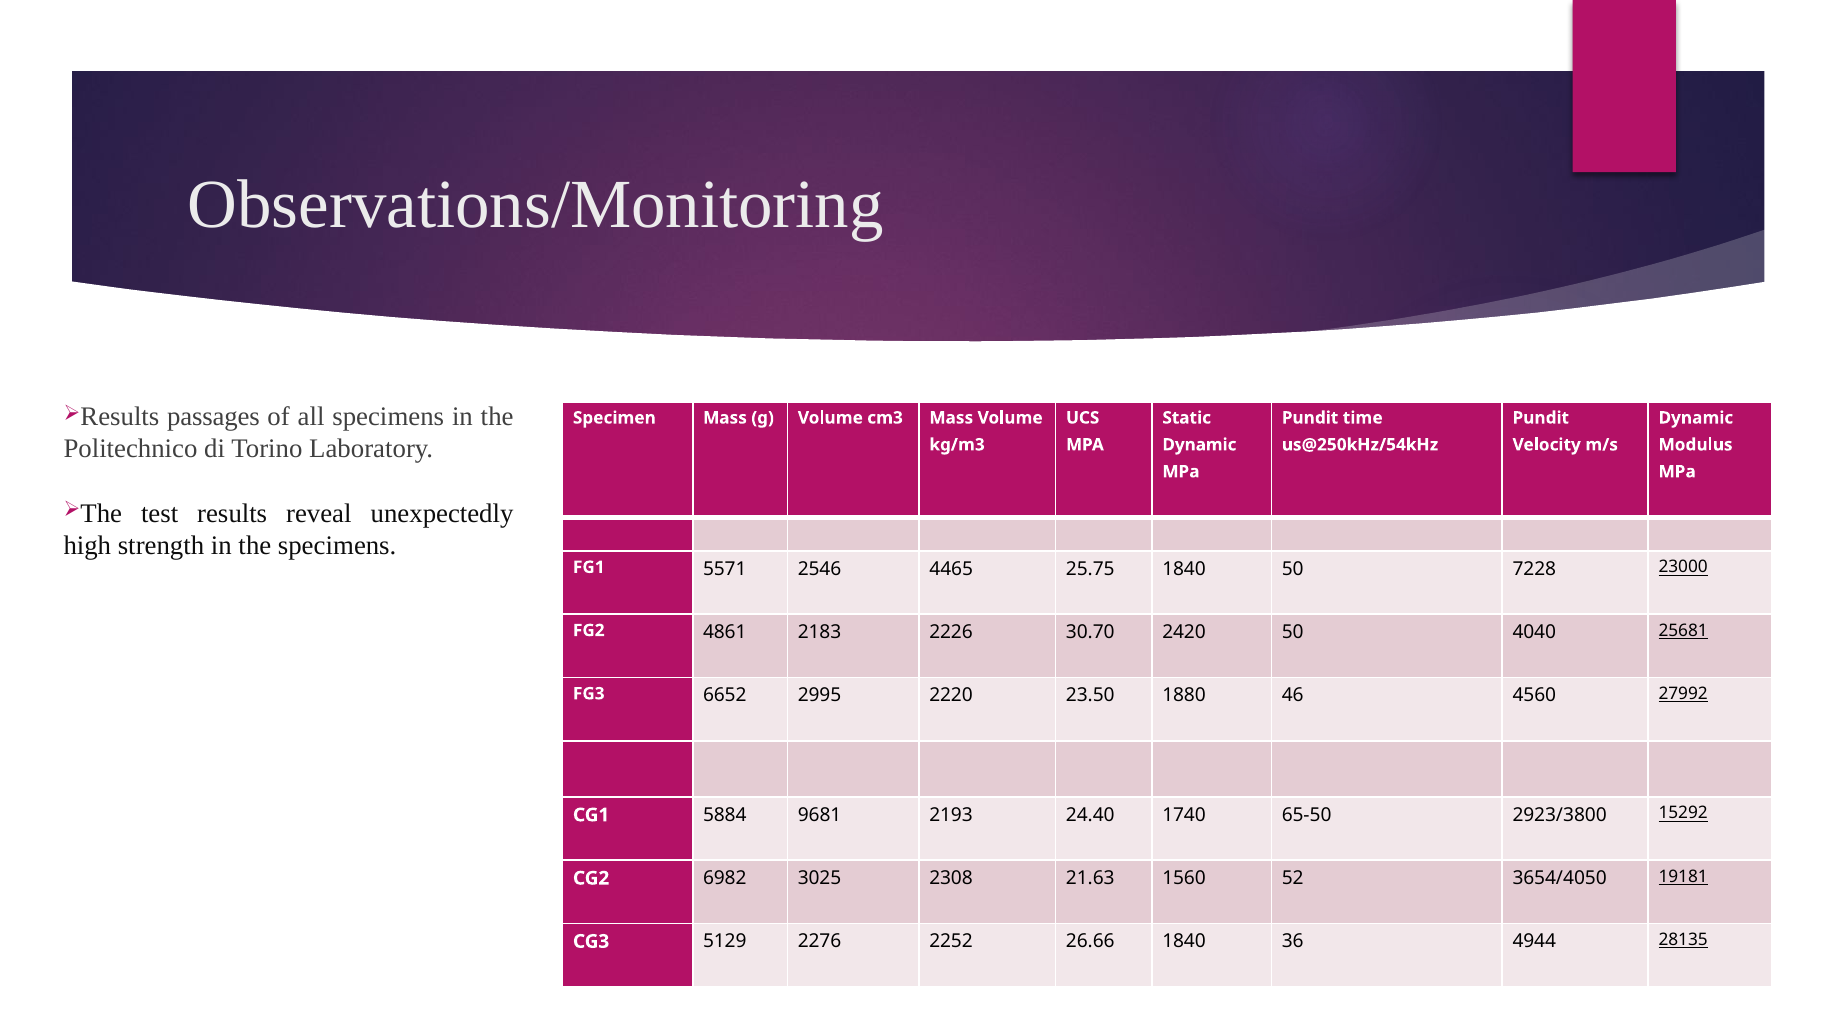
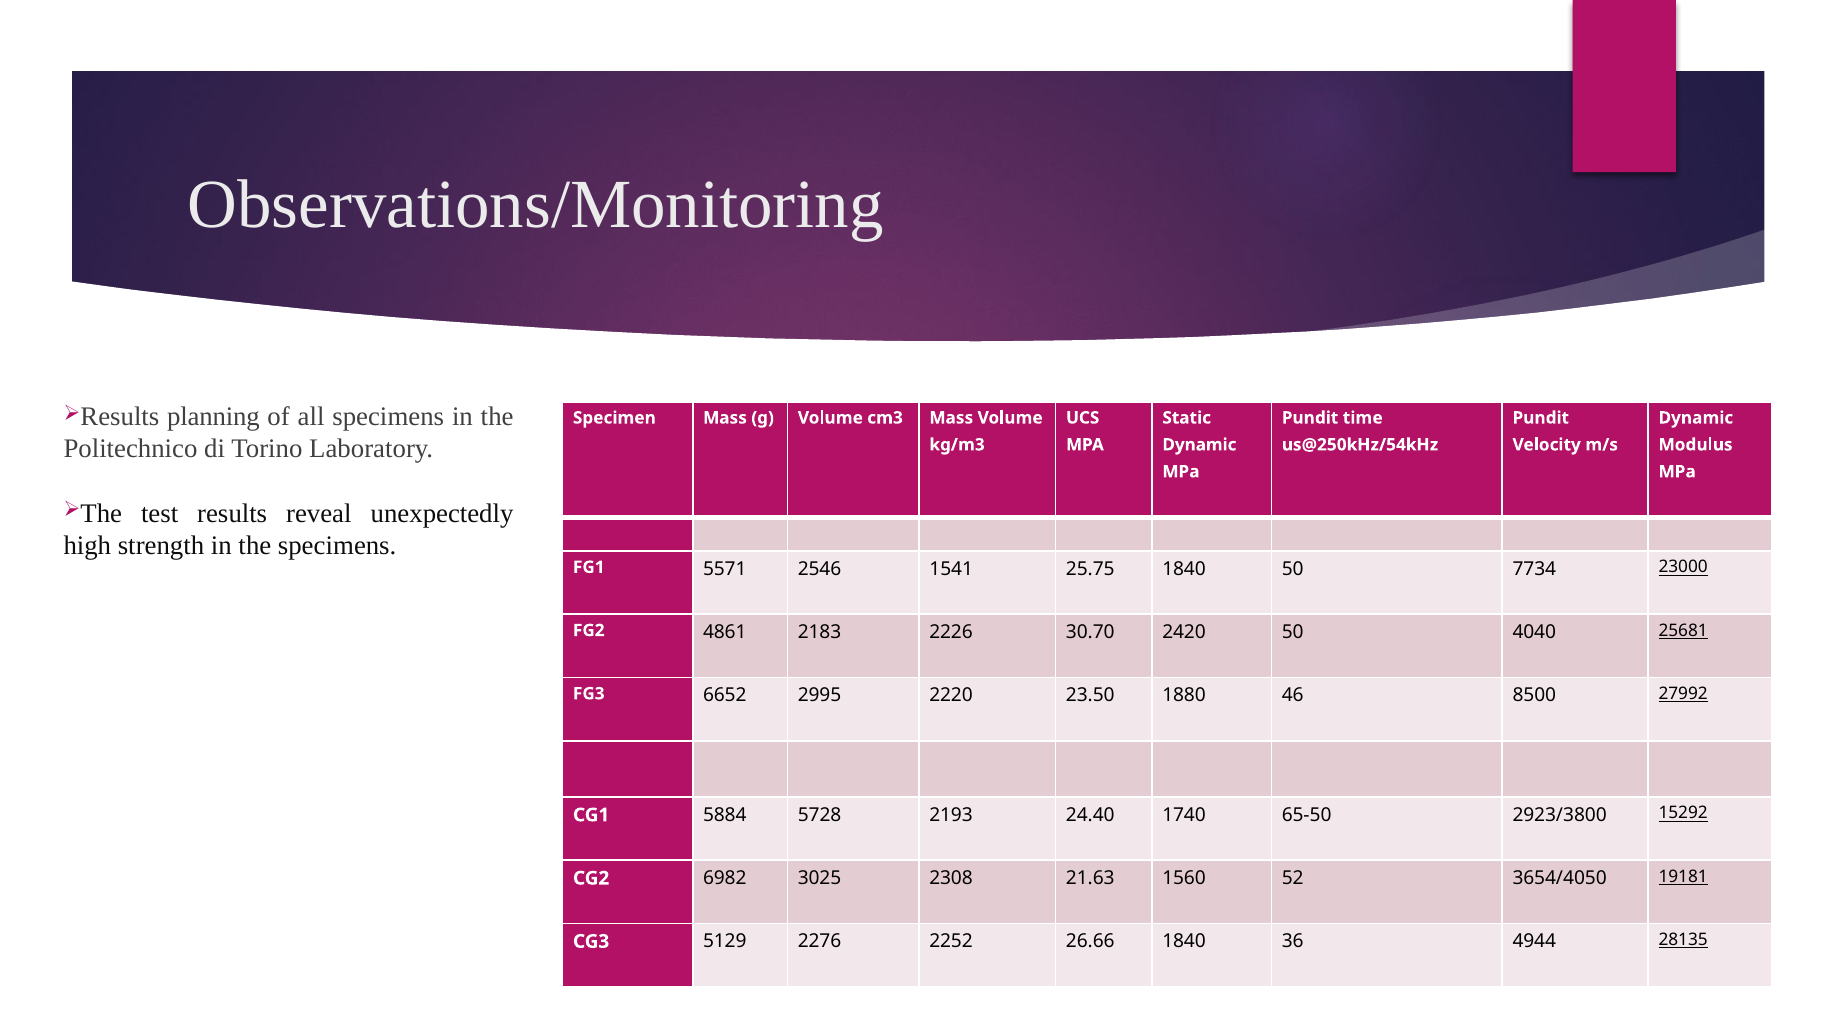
passages: passages -> planning (214, 417)
4465: 4465 -> 1541 (951, 569)
7228: 7228 -> 7734 (1534, 569)
4560: 4560 -> 8500 (1534, 696)
9681: 9681 -> 5728 (820, 815)
